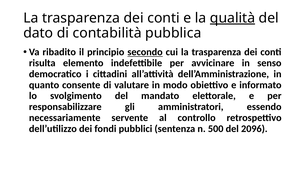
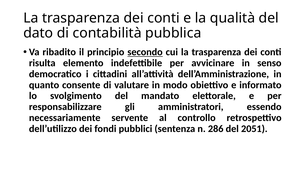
qualità underline: present -> none (233, 18)
500: 500 -> 286 (216, 129)
2096: 2096 -> 2051 (254, 129)
